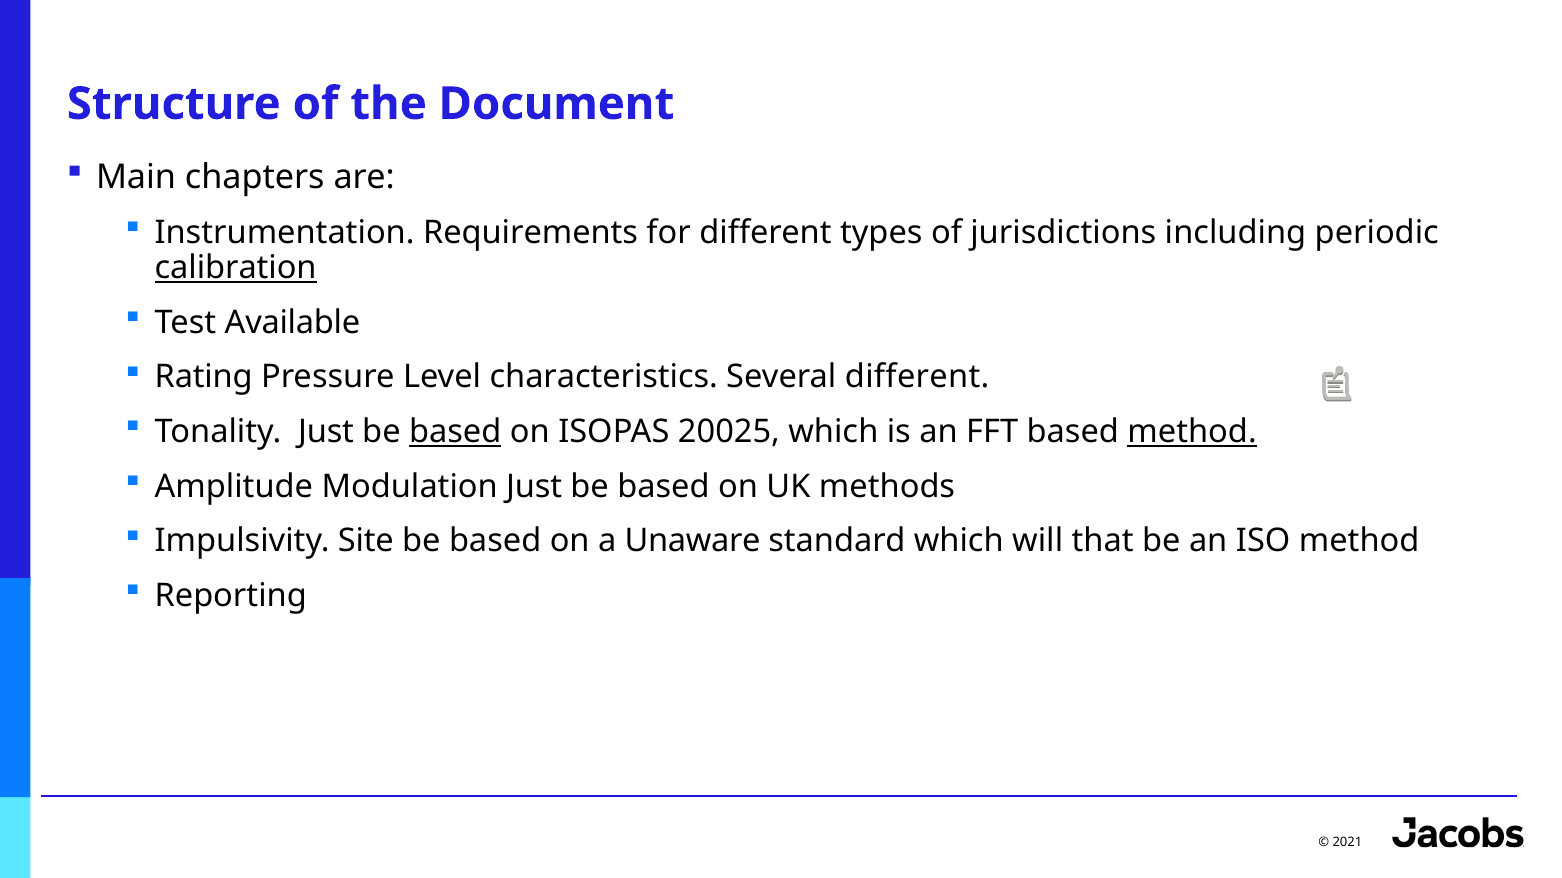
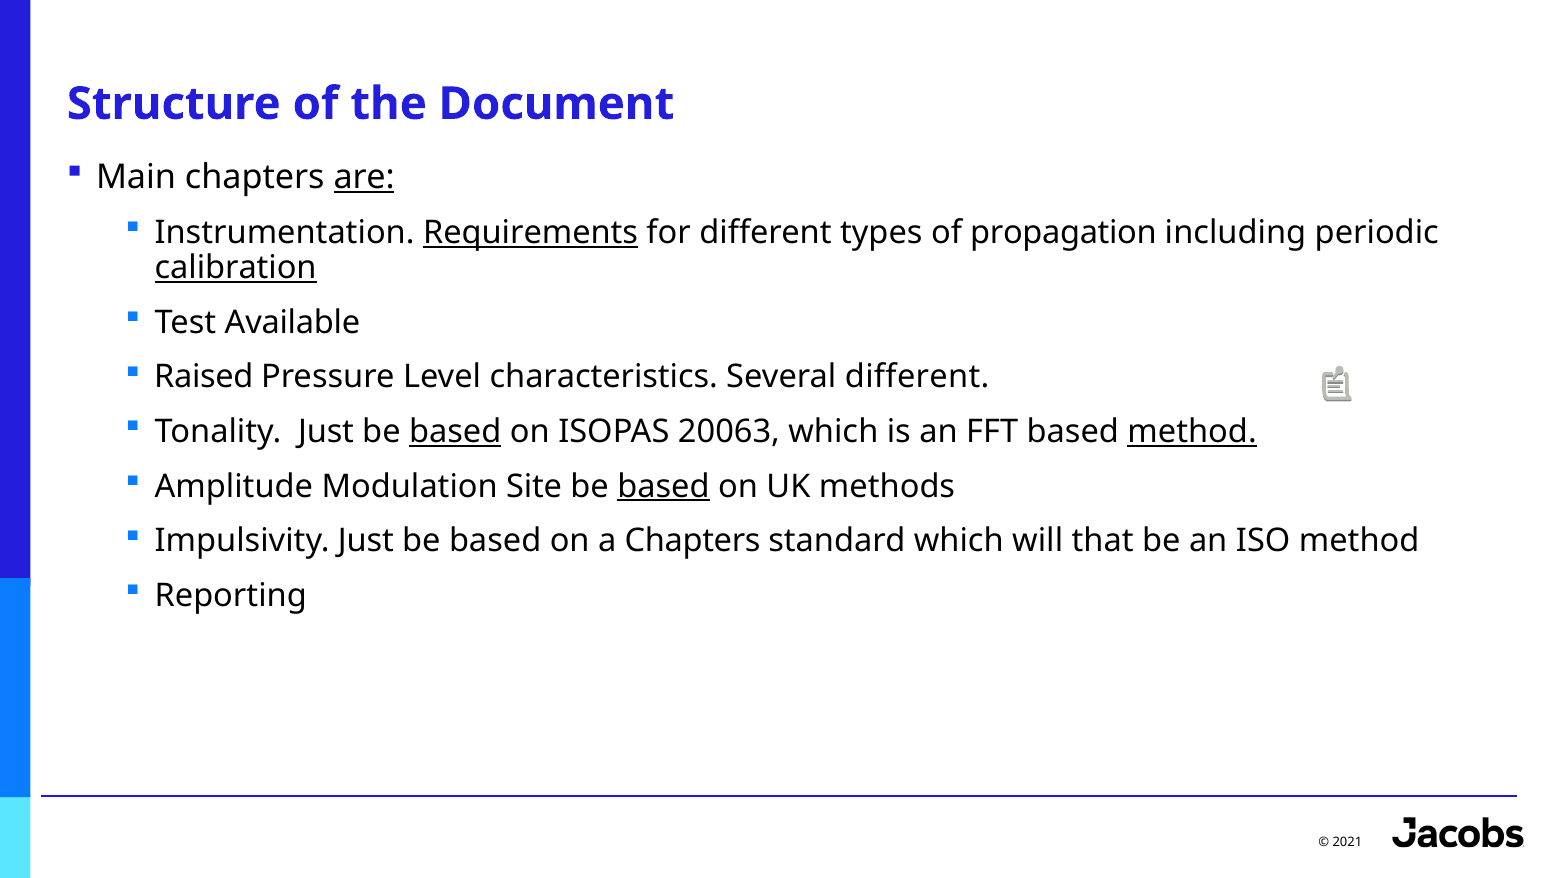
are underline: none -> present (364, 177)
Requirements underline: none -> present (531, 233)
jurisdictions: jurisdictions -> propagation (1063, 233)
Rating: Rating -> Raised (204, 378)
20025: 20025 -> 20063 (729, 432)
Modulation Just: Just -> Site (534, 487)
based underline: none -> present (663, 487)
Impulsivity Site: Site -> Just (366, 541)
a Unaware: Unaware -> Chapters (693, 541)
